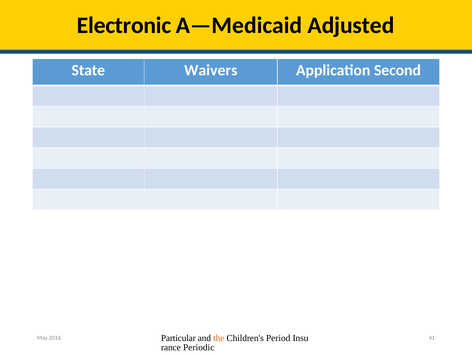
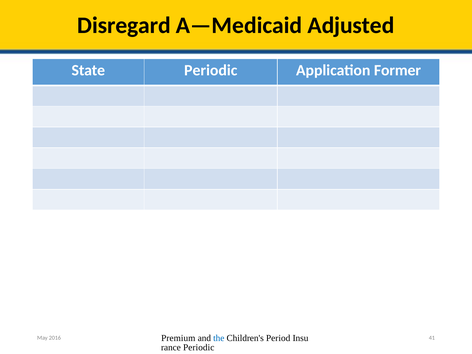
Electronic: Electronic -> Disregard (124, 25)
State Waivers: Waivers -> Periodic (211, 70)
Second: Second -> Former (397, 70)
Particular: Particular -> Premium (178, 338)
the colour: orange -> blue (219, 338)
